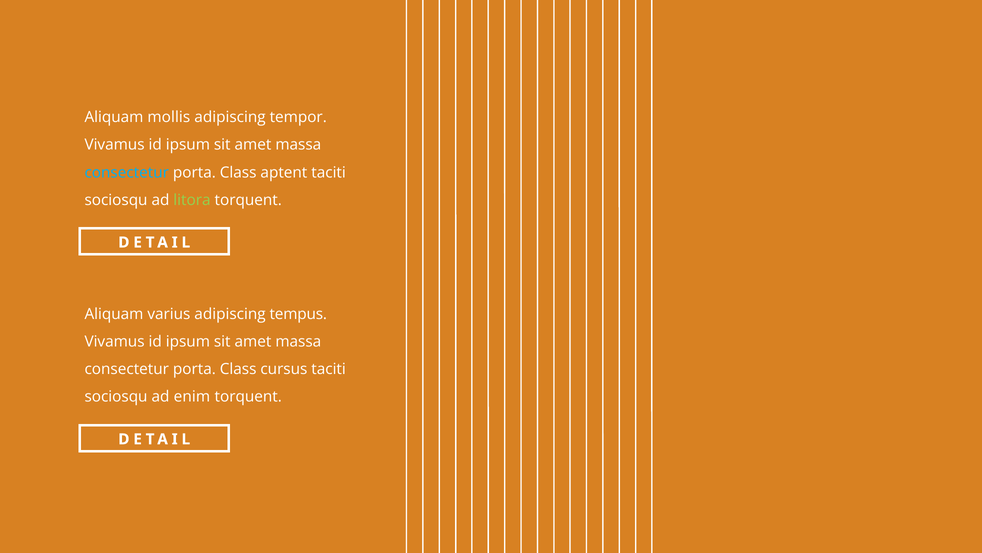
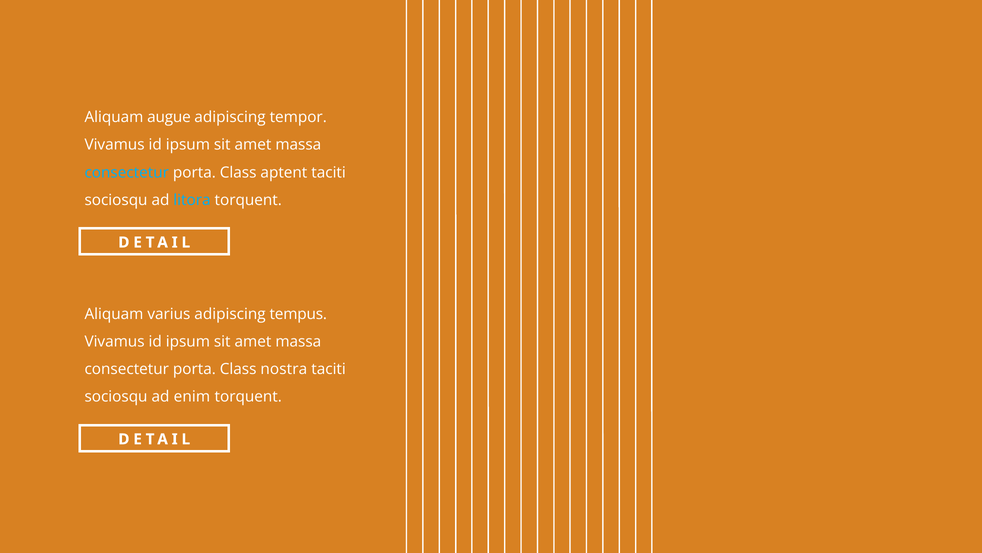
mollis: mollis -> augue (169, 117)
litora colour: light green -> light blue (192, 200)
cursus: cursus -> nostra (284, 369)
